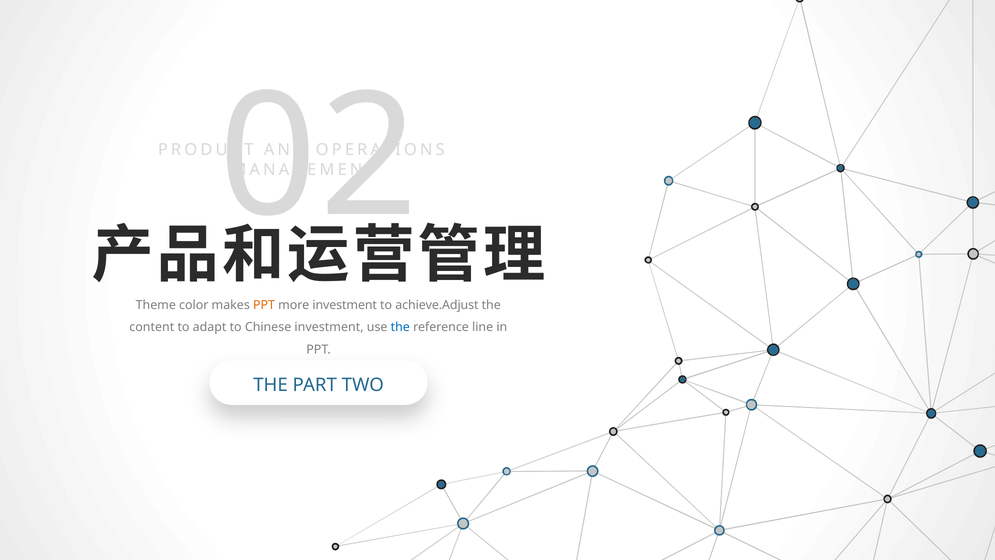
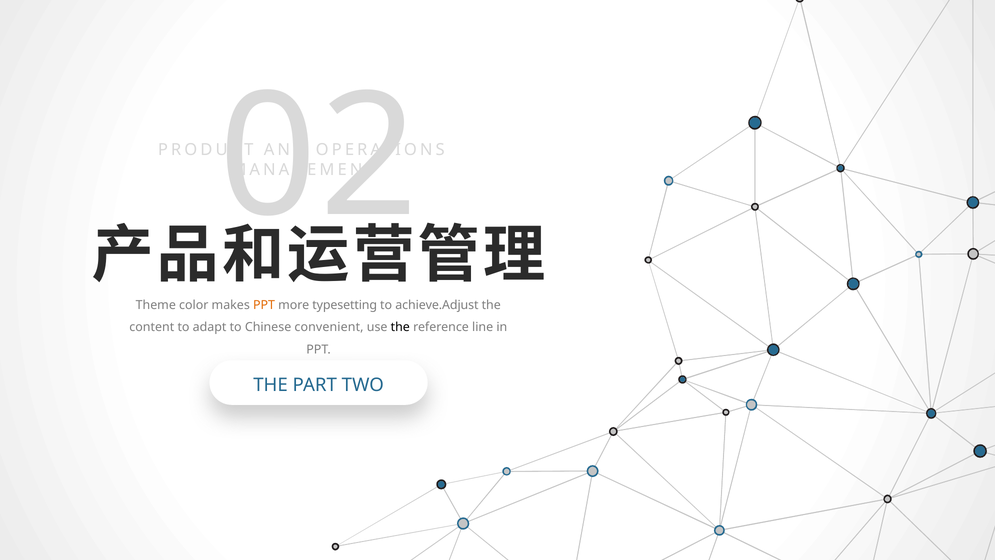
more investment: investment -> typesetting (345, 305)
Chinese investment: investment -> convenient (329, 327)
the colour: blue -> black (400, 327)
